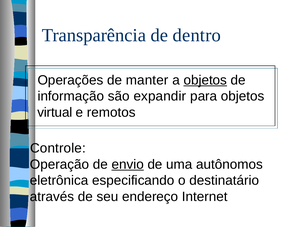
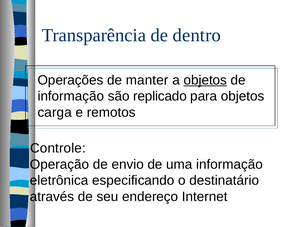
expandir: expandir -> replicado (160, 96)
virtual: virtual -> carga (55, 113)
envio underline: present -> none (128, 165)
uma autônomos: autônomos -> informação (230, 165)
